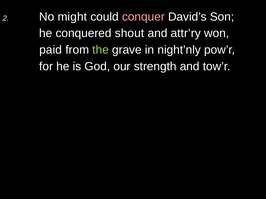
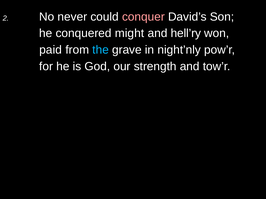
might: might -> never (72, 17)
shout: shout -> might (130, 33)
attr’ry: attr’ry -> hell’ry (186, 33)
the colour: light green -> light blue (101, 50)
